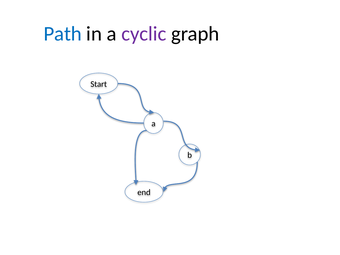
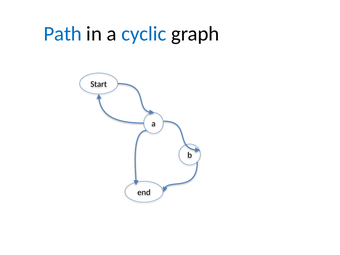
cyclic colour: purple -> blue (144, 34)
